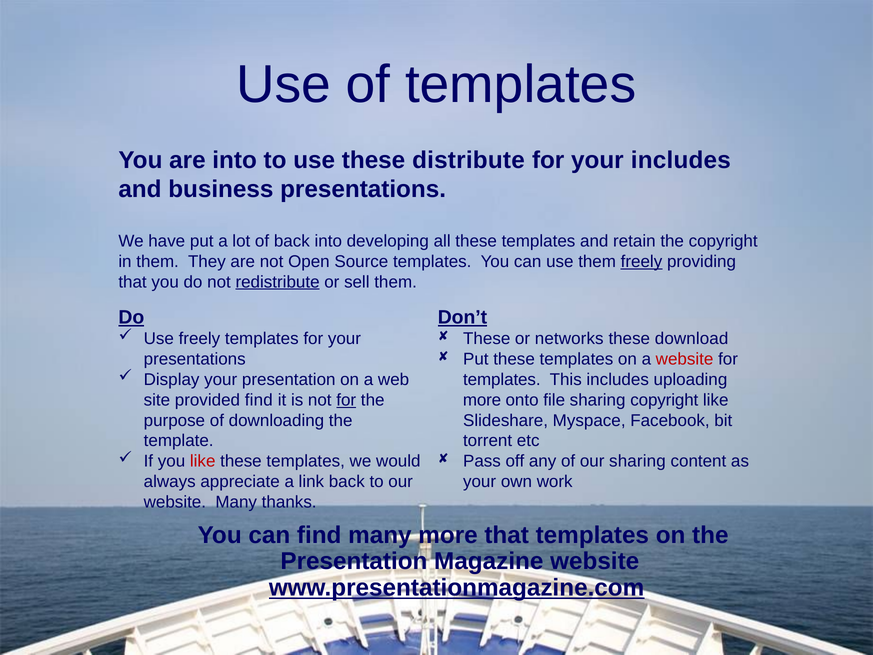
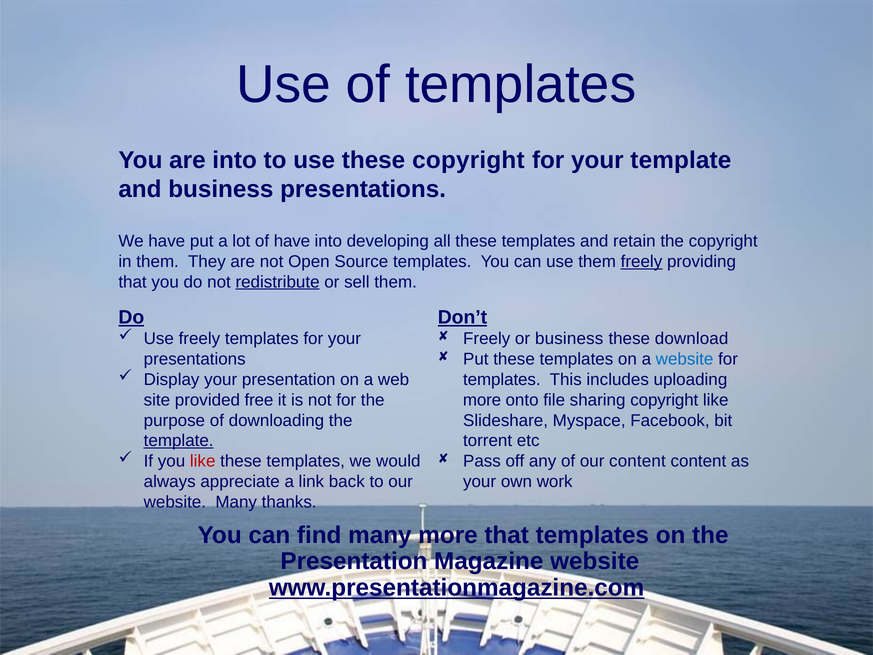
these distribute: distribute -> copyright (468, 160)
your includes: includes -> template (681, 160)
of back: back -> have (292, 241)
These: These -> Freely (487, 339)
or networks: networks -> business (569, 339)
website colour: red -> blue (685, 359)
provided find: find -> free (259, 400)
for underline: present -> none (346, 400)
template underline: none -> present (179, 441)
our sharing: sharing -> content (637, 461)
